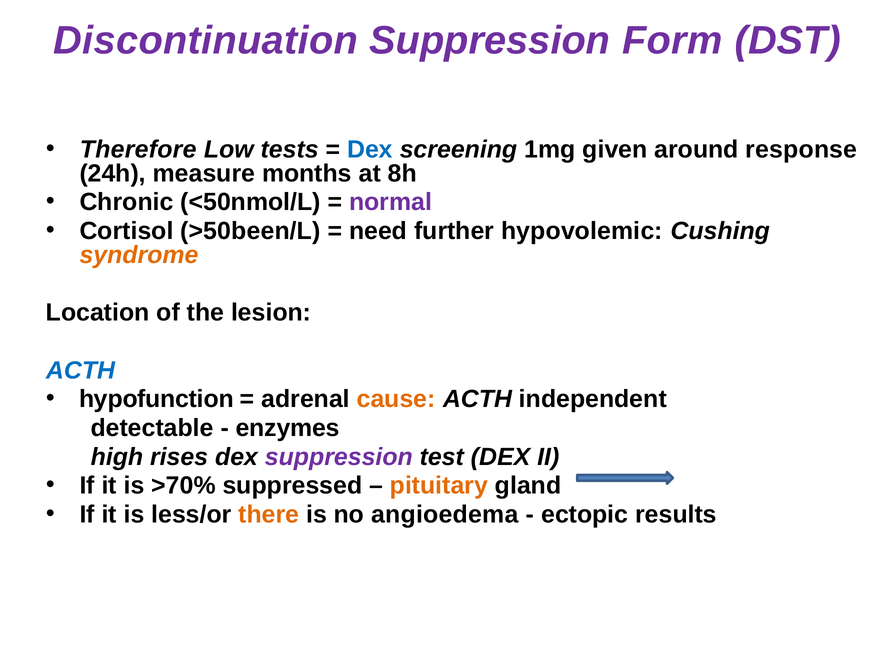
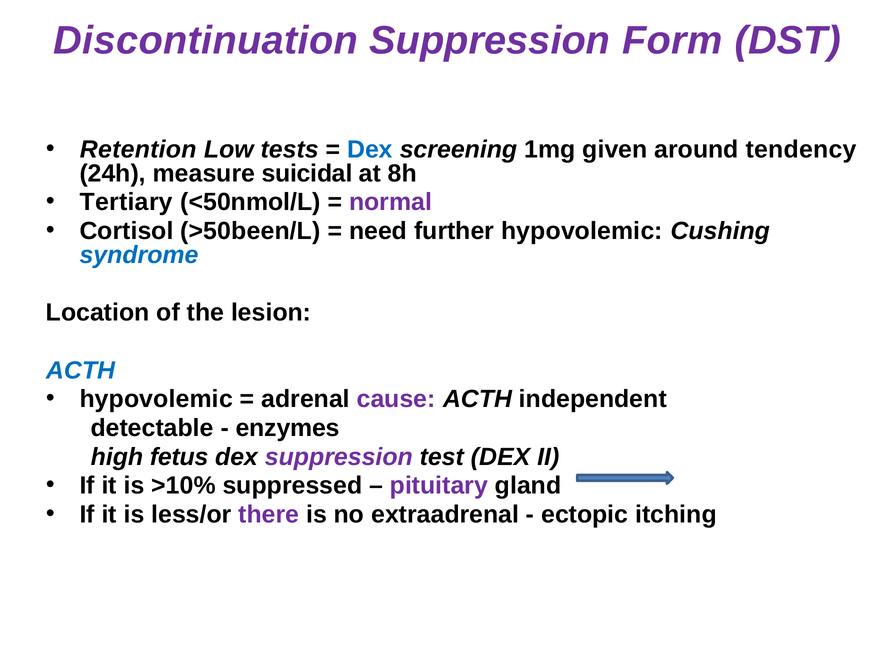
Therefore: Therefore -> Retention (138, 150)
response: response -> tendency (801, 150)
months: months -> suicidal (307, 174)
Chronic: Chronic -> Tertiary (126, 202)
syndrome colour: orange -> blue (139, 255)
hypofunction: hypofunction -> hypovolemic (156, 399)
cause colour: orange -> purple (396, 399)
rises: rises -> fetus (179, 457)
>70%: >70% -> >10% (183, 486)
pituitary colour: orange -> purple (439, 486)
there colour: orange -> purple (269, 515)
angioedema: angioedema -> extraadrenal (445, 515)
results: results -> itching (676, 515)
